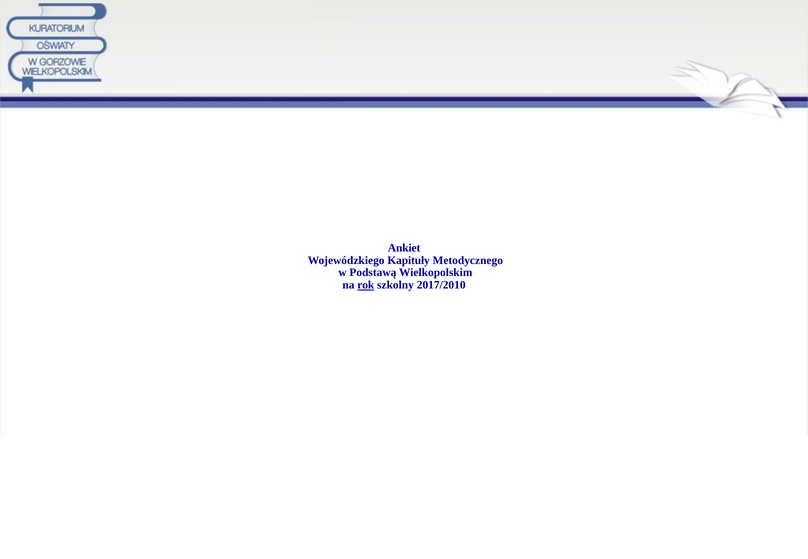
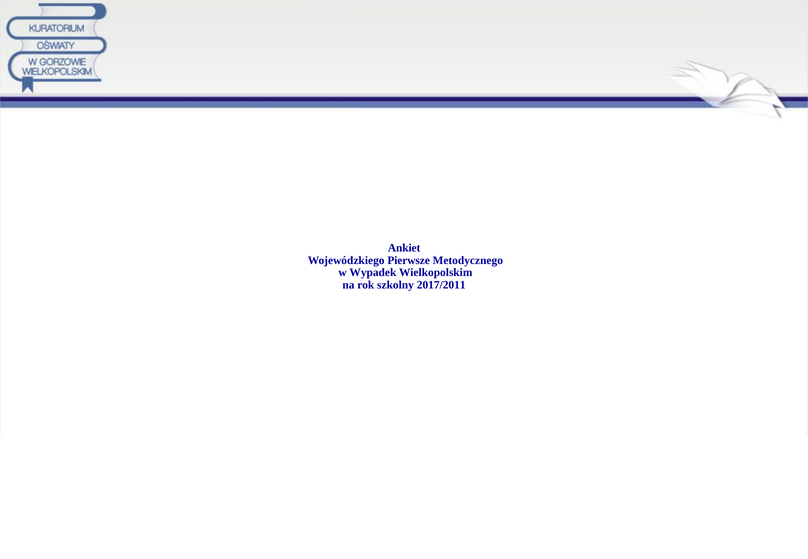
Kapituły: Kapituły -> Pierwsze (409, 261)
Podstawą: Podstawą -> Wypadek (373, 273)
rok underline: present -> none (366, 285)
2017/2010: 2017/2010 -> 2017/2011 (441, 285)
